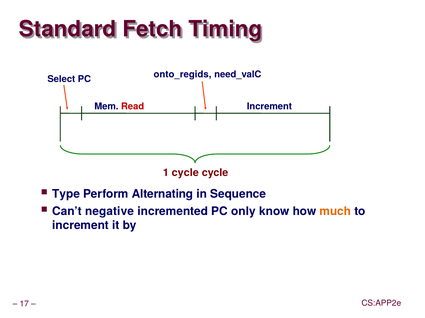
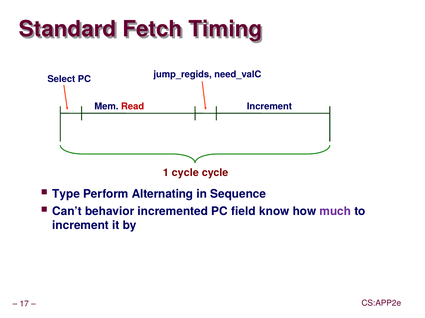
onto_regids: onto_regids -> jump_regids (183, 75)
negative: negative -> behavior (110, 212)
only: only -> field (243, 212)
much colour: orange -> purple (335, 212)
